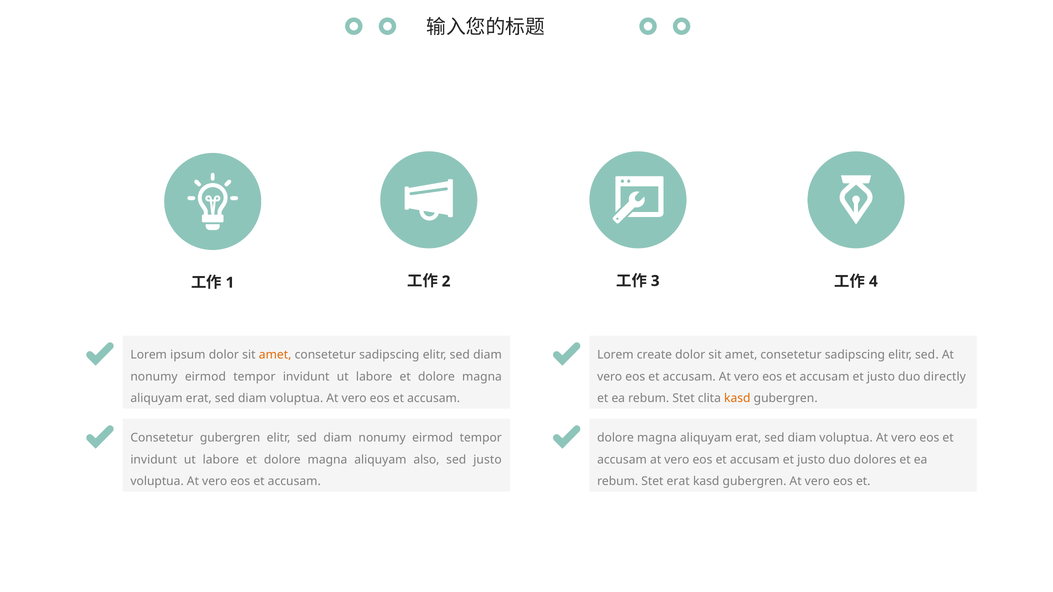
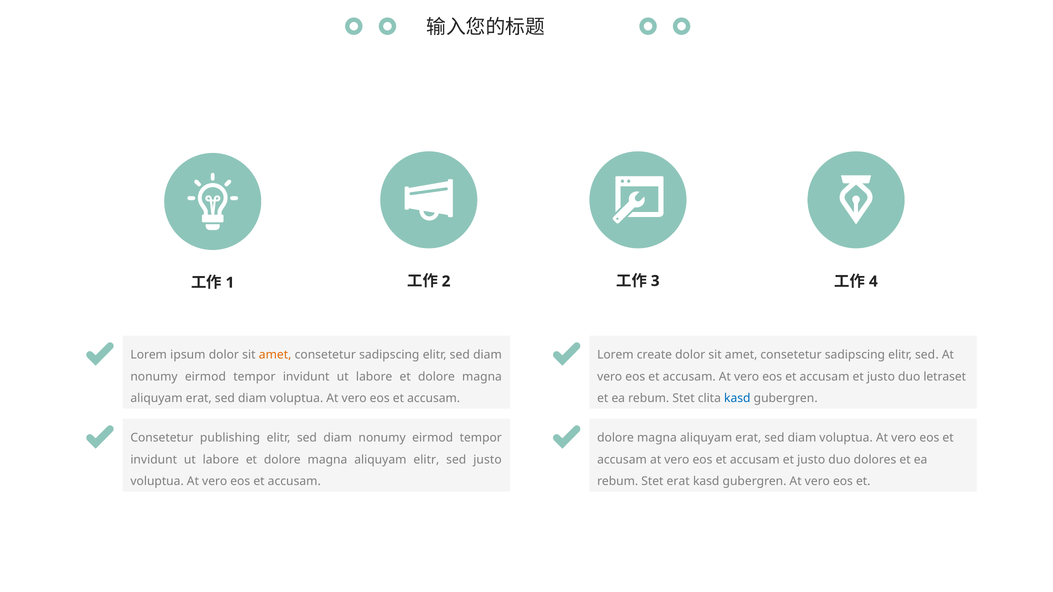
directly: directly -> letraset (945, 377)
kasd colour: orange -> blue (737, 399)
Consetetur gubergren: gubergren -> publishing (230, 438)
aliquyam also: also -> elitr (426, 460)
